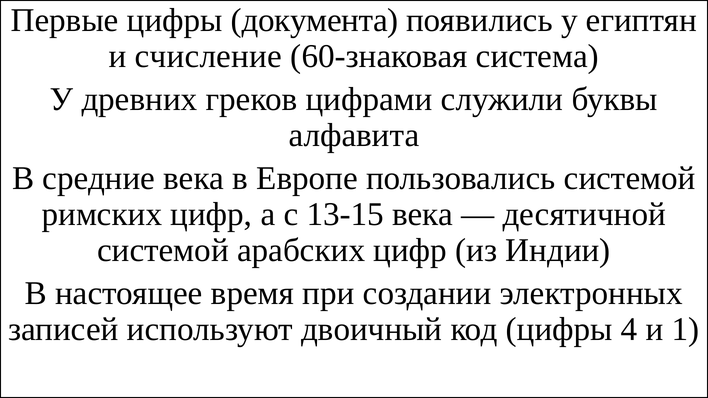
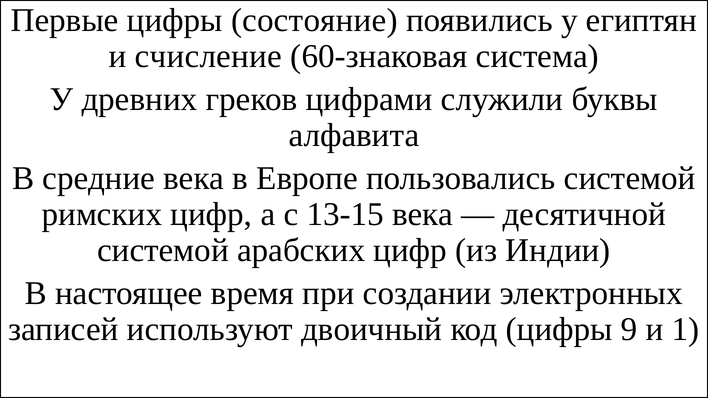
документа: документа -> состояние (314, 20)
4: 4 -> 9 (629, 329)
